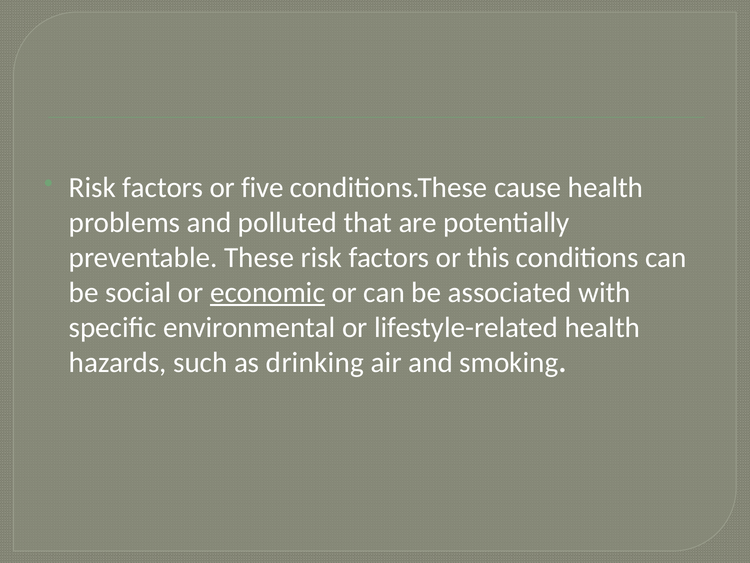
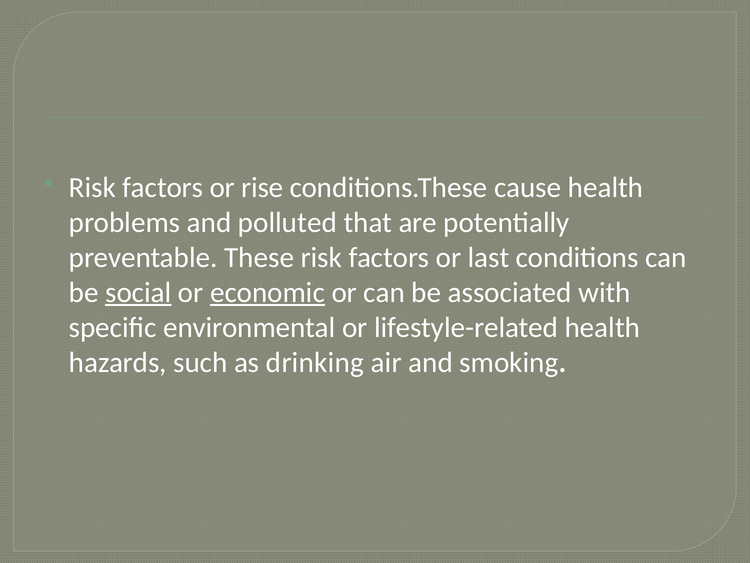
five: five -> rise (262, 187)
this: this -> last (489, 257)
social underline: none -> present (138, 292)
